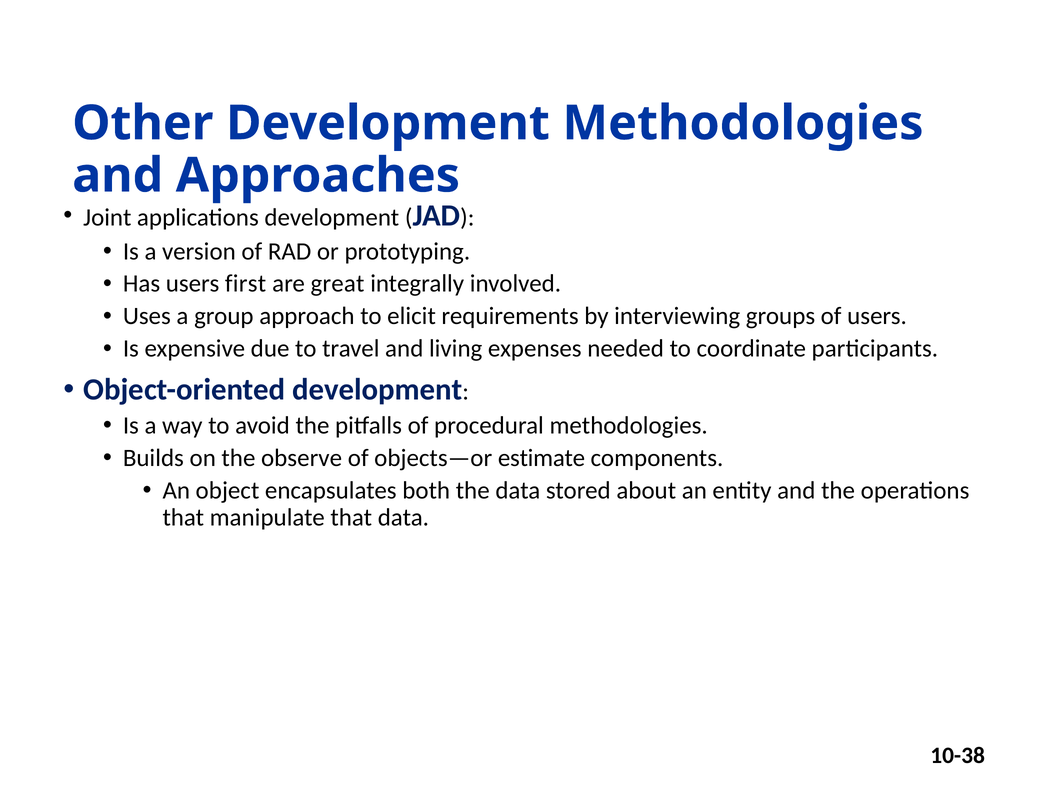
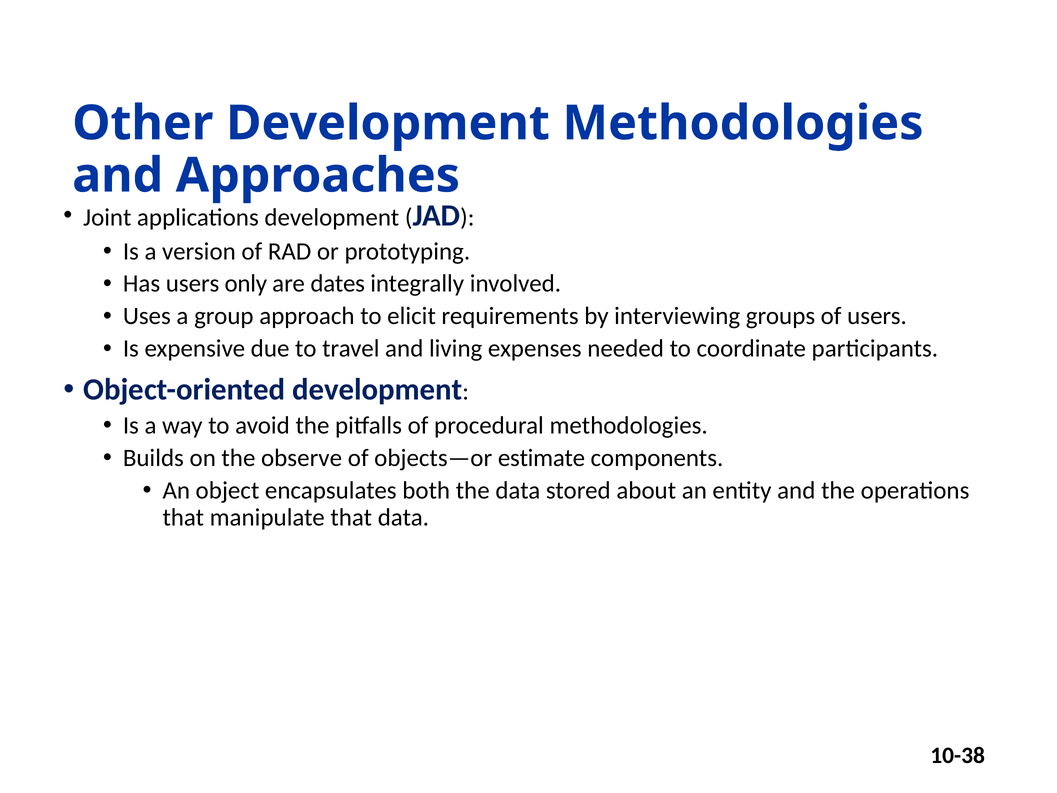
first: first -> only (246, 284)
great: great -> dates (338, 284)
